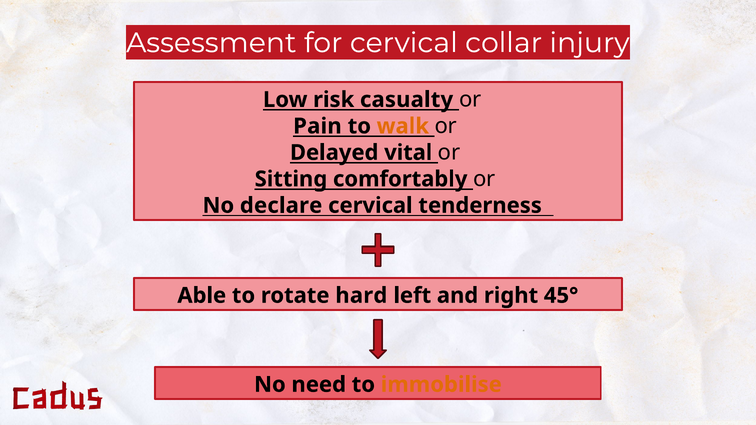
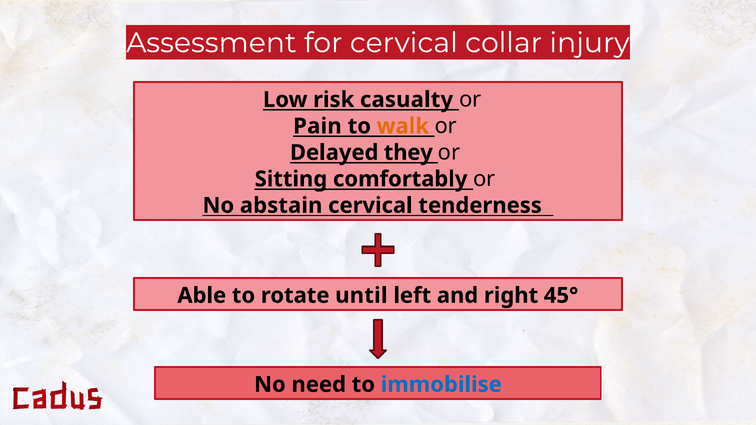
vital: vital -> they (408, 153)
declare: declare -> abstain (281, 206)
hard: hard -> until (361, 296)
immobilise colour: orange -> blue (441, 385)
